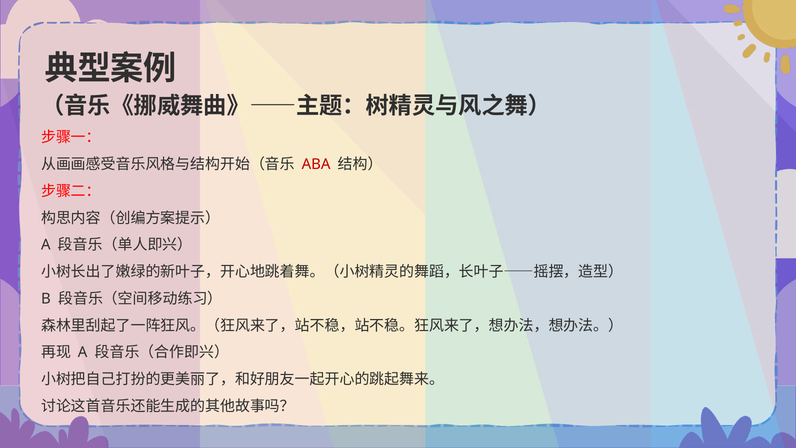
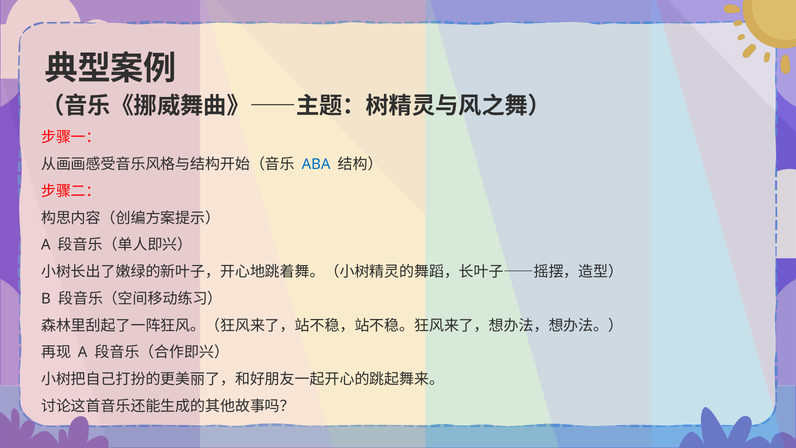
ABA colour: red -> blue (316, 164)
